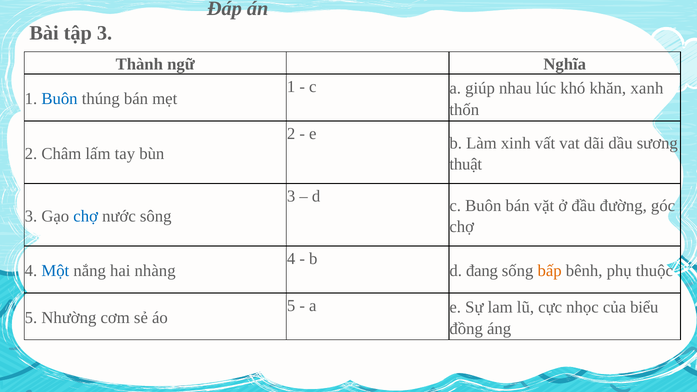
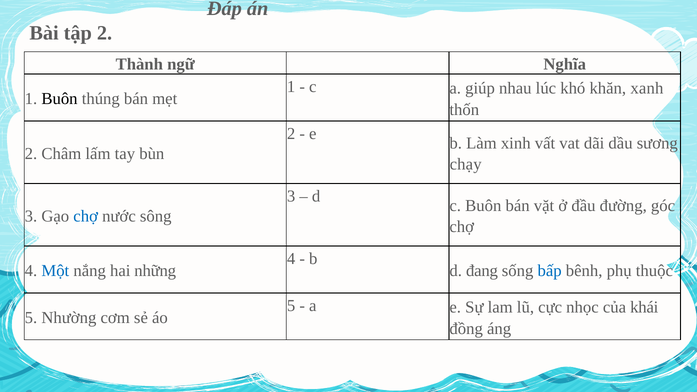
tập 3: 3 -> 2 (105, 33)
Buôn colour: blue -> black (60, 99)
thuật: thuật -> chạy (466, 164)
nhàng: nhàng -> những (155, 271)
bấp colour: orange -> blue (550, 271)
biểu: biểu -> khái (644, 307)
